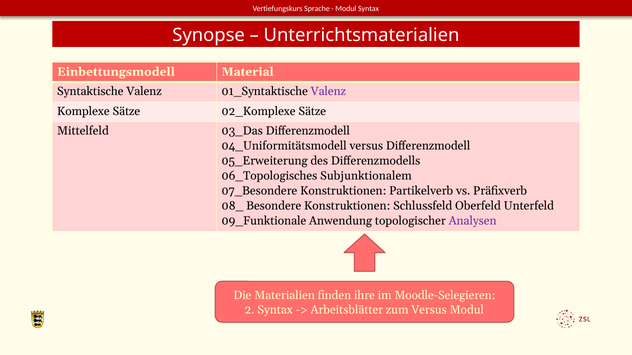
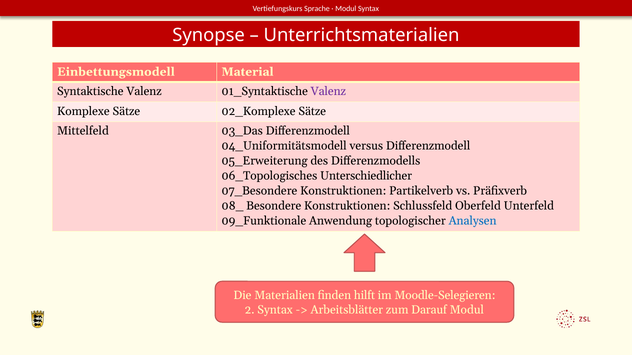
Subjunktionalem: Subjunktionalem -> Unterschiedlicher (366, 176)
Analysen colour: purple -> blue (473, 221)
ihre: ihre -> hilft (365, 296)
zum Versus: Versus -> Darauf (429, 310)
